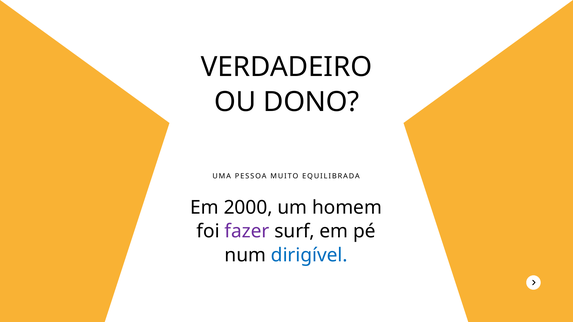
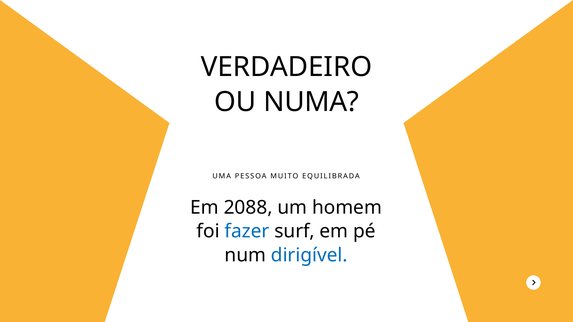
DONO: DONO -> NUMA (311, 102)
2000: 2000 -> 2088 (248, 208)
fazer colour: purple -> blue (247, 231)
